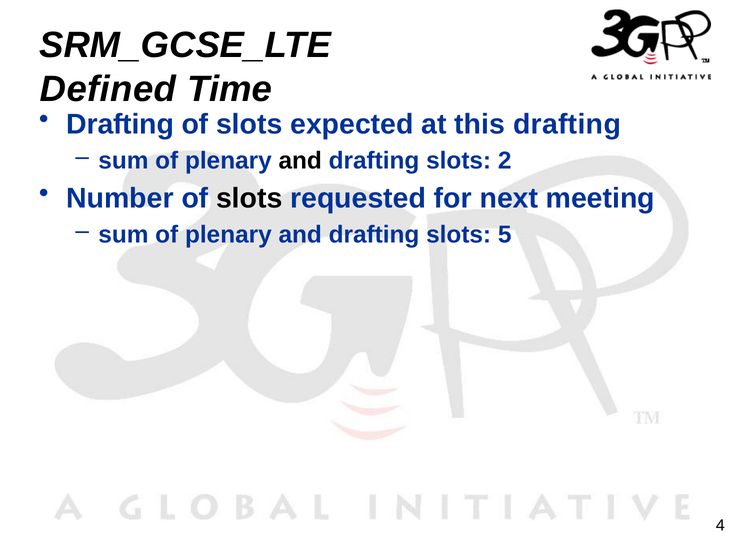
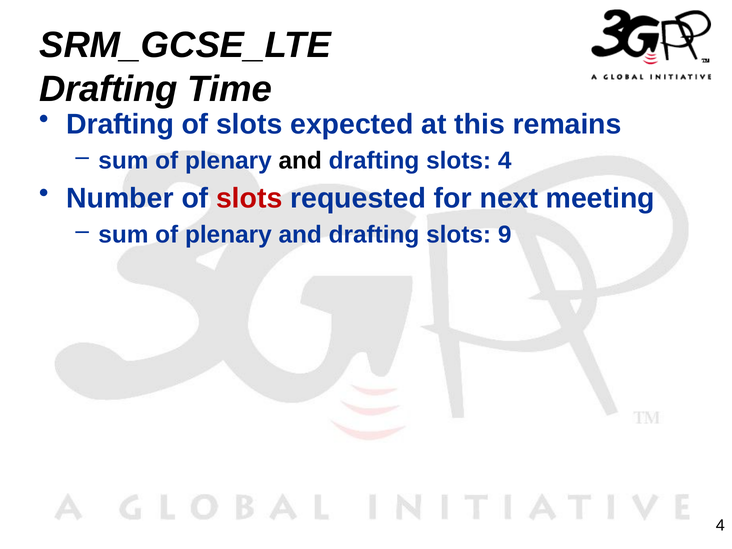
Defined: Defined -> Drafting (108, 89)
this drafting: drafting -> remains (567, 124)
slots 2: 2 -> 4 (505, 160)
slots colour: black -> red (249, 198)
5: 5 -> 9 (505, 235)
